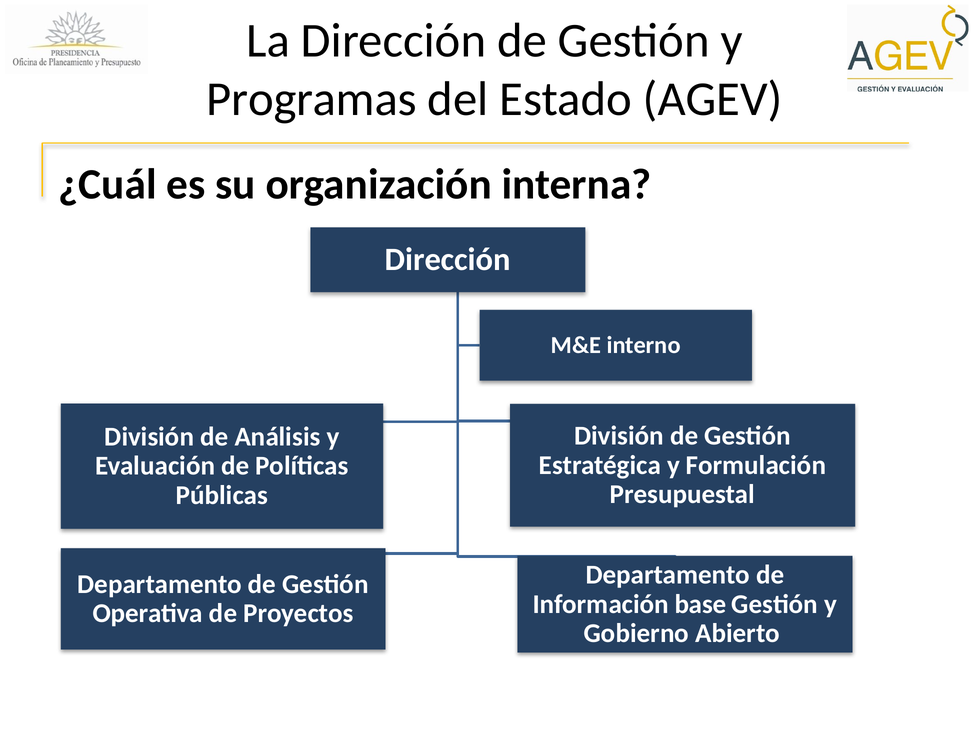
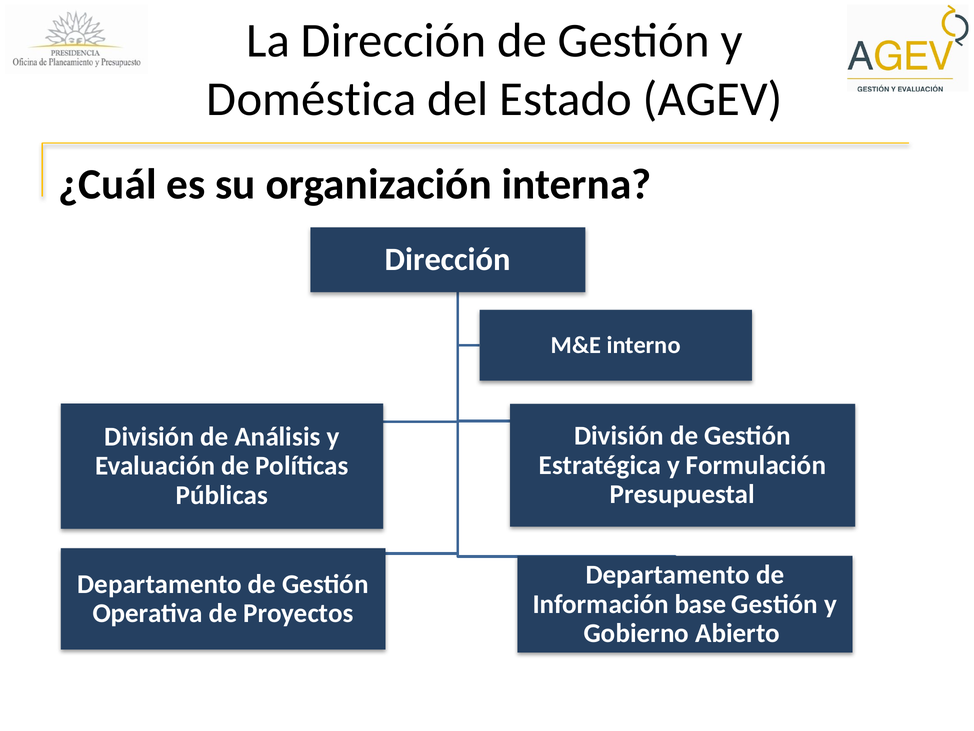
Programas: Programas -> Doméstica (311, 99)
